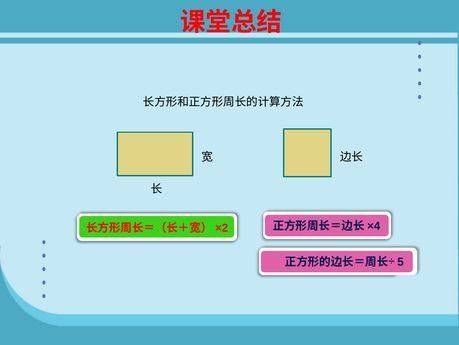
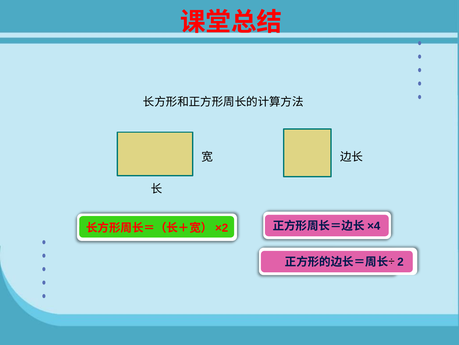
5: 5 -> 2 (400, 261)
